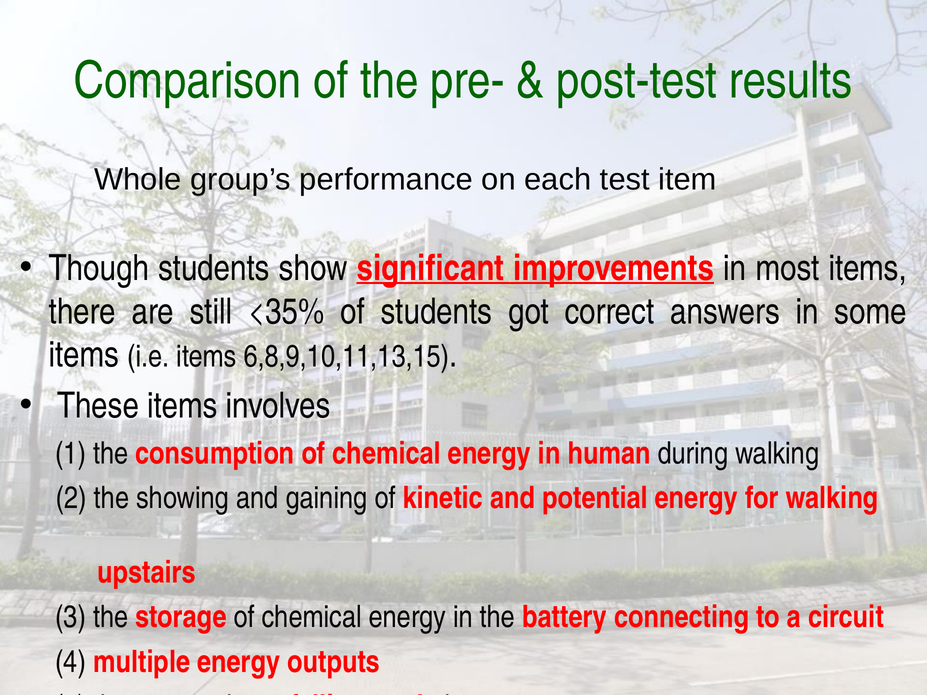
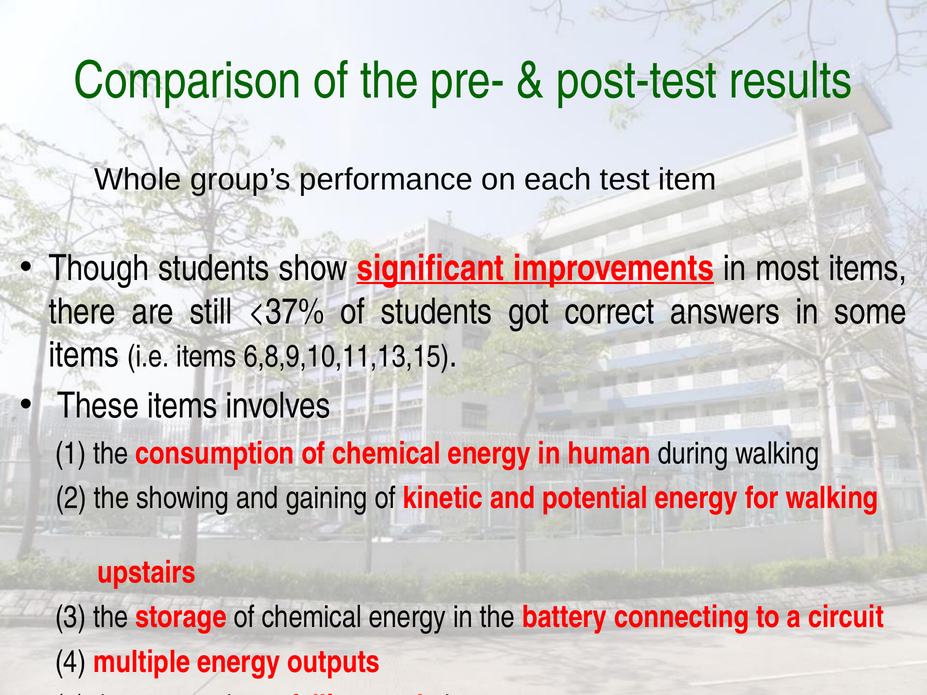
<35%: <35% -> <37% (286, 312)
